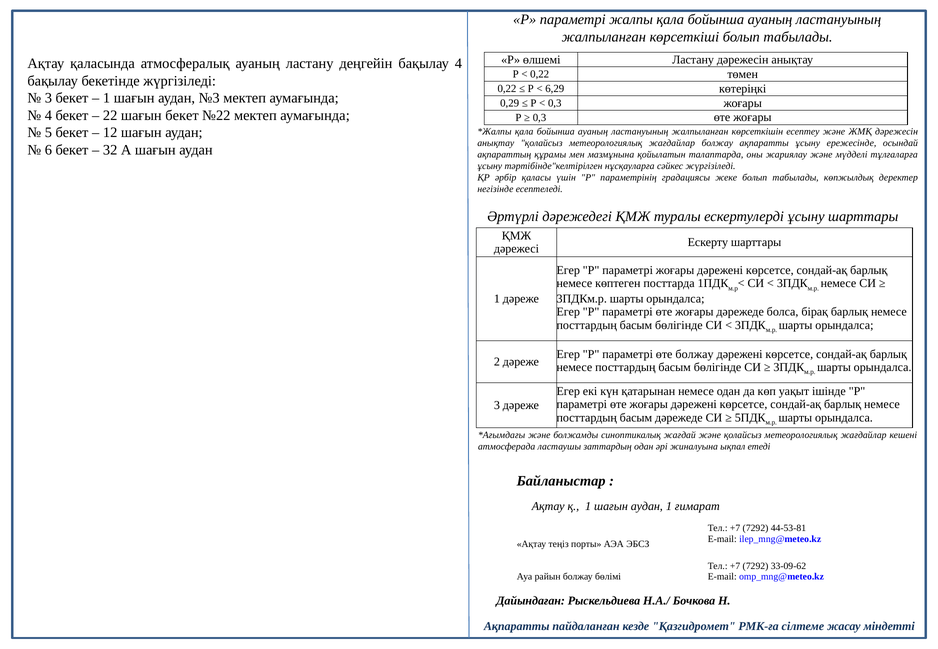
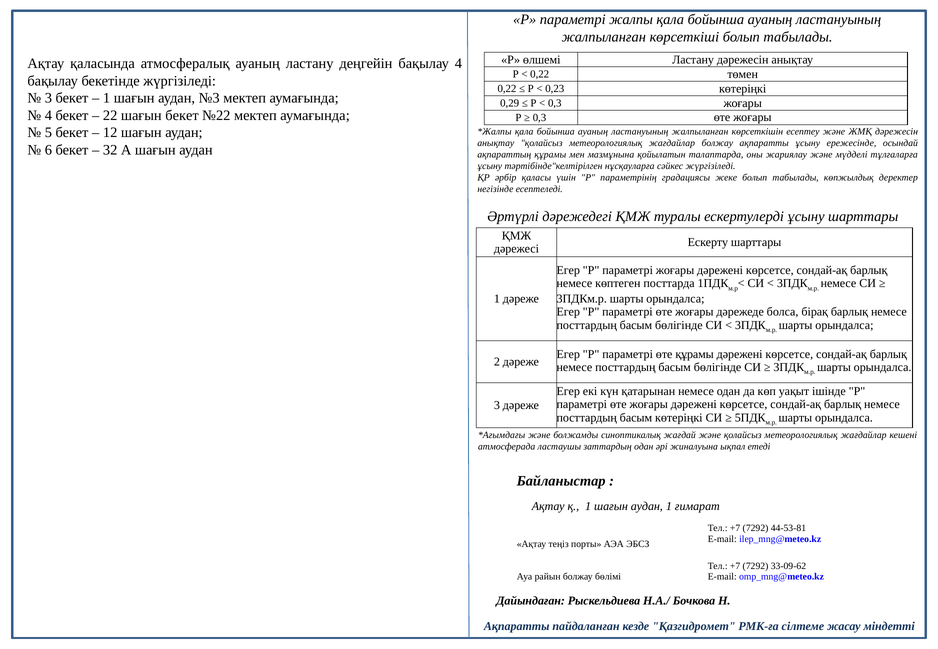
6,29: 6,29 -> 0,23 (555, 89)
өте болжау: болжау -> құрамы (695, 354)
басым дәрежеде: дәрежеде -> көтеріңкі (679, 418)
